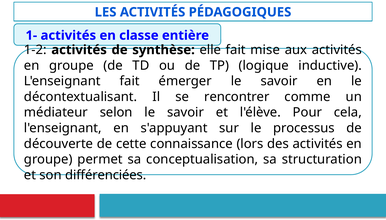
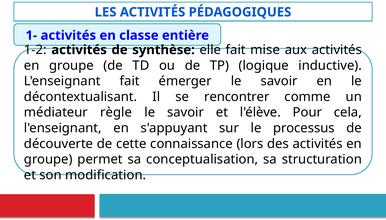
selon: selon -> règle (116, 113)
différenciées: différenciées -> modification (106, 175)
